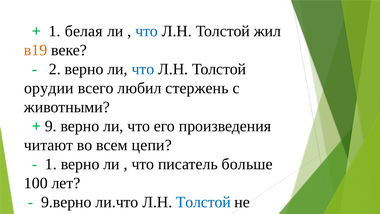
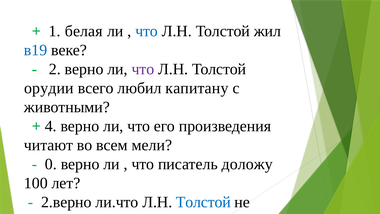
в19 colour: orange -> blue (36, 50)
что colour: blue -> purple (143, 69)
стержень: стержень -> капитану (197, 88)
9: 9 -> 4 (51, 126)
цепи: цепи -> мели (152, 145)
1: 1 -> 0 (51, 164)
больше: больше -> доложу (247, 164)
9.верно: 9.верно -> 2.верно (66, 202)
